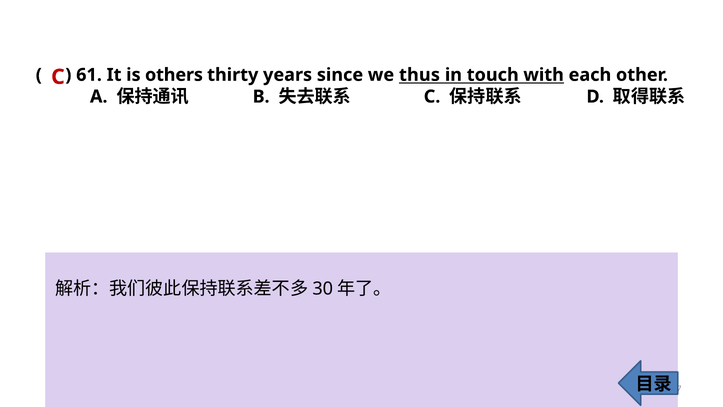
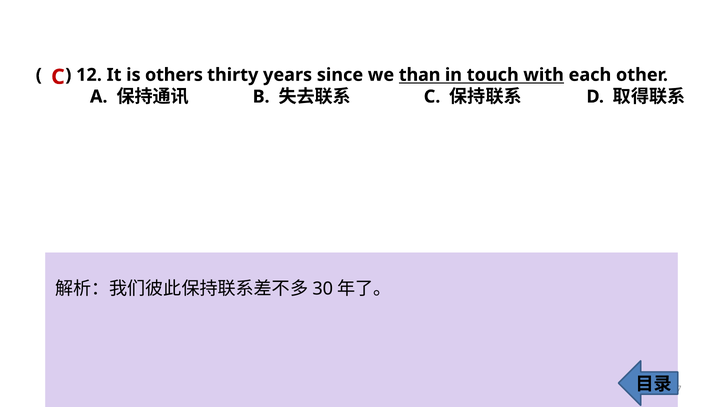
61: 61 -> 12 (89, 75)
thus: thus -> than (420, 75)
